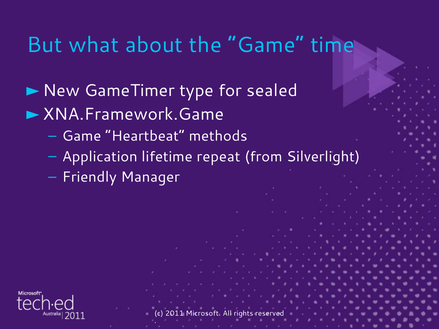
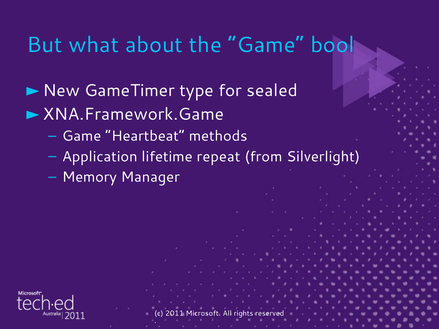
time: time -> bool (333, 45)
Friendly: Friendly -> Memory (89, 177)
